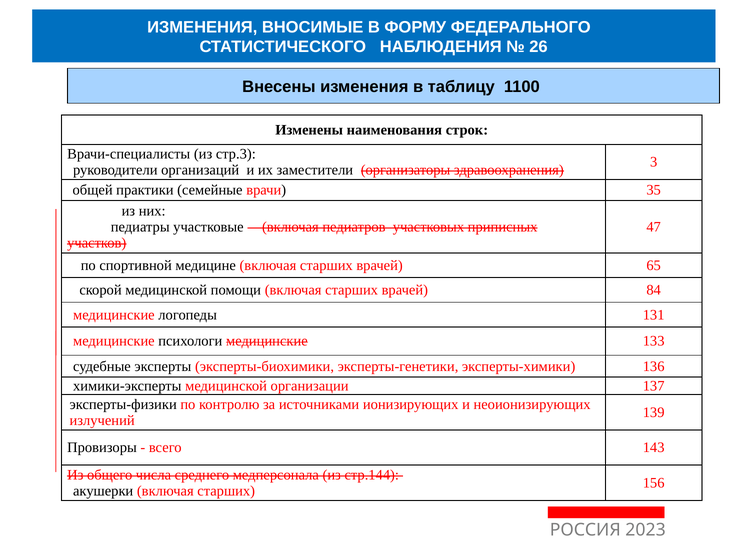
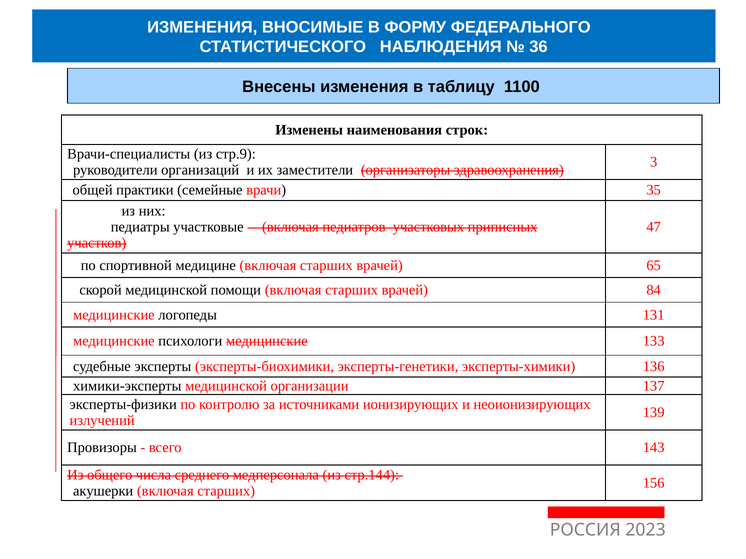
26: 26 -> 36 (538, 47)
стр.3: стр.3 -> стр.9 (236, 154)
